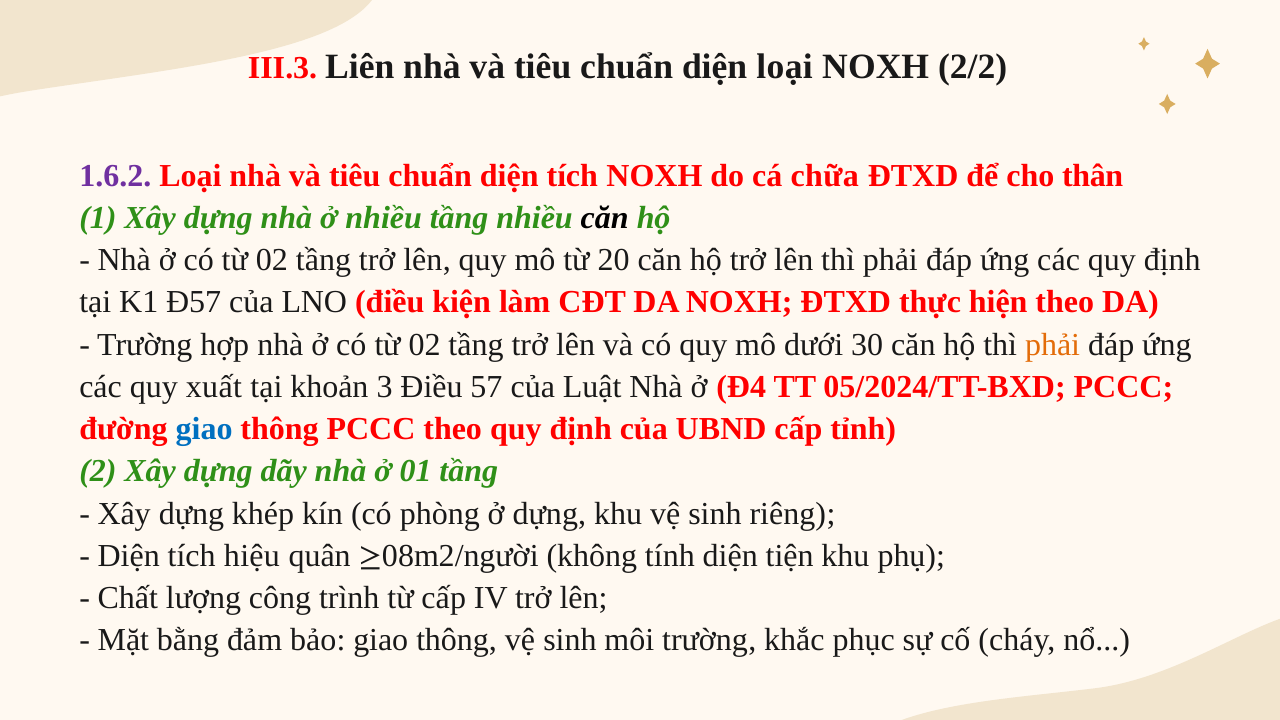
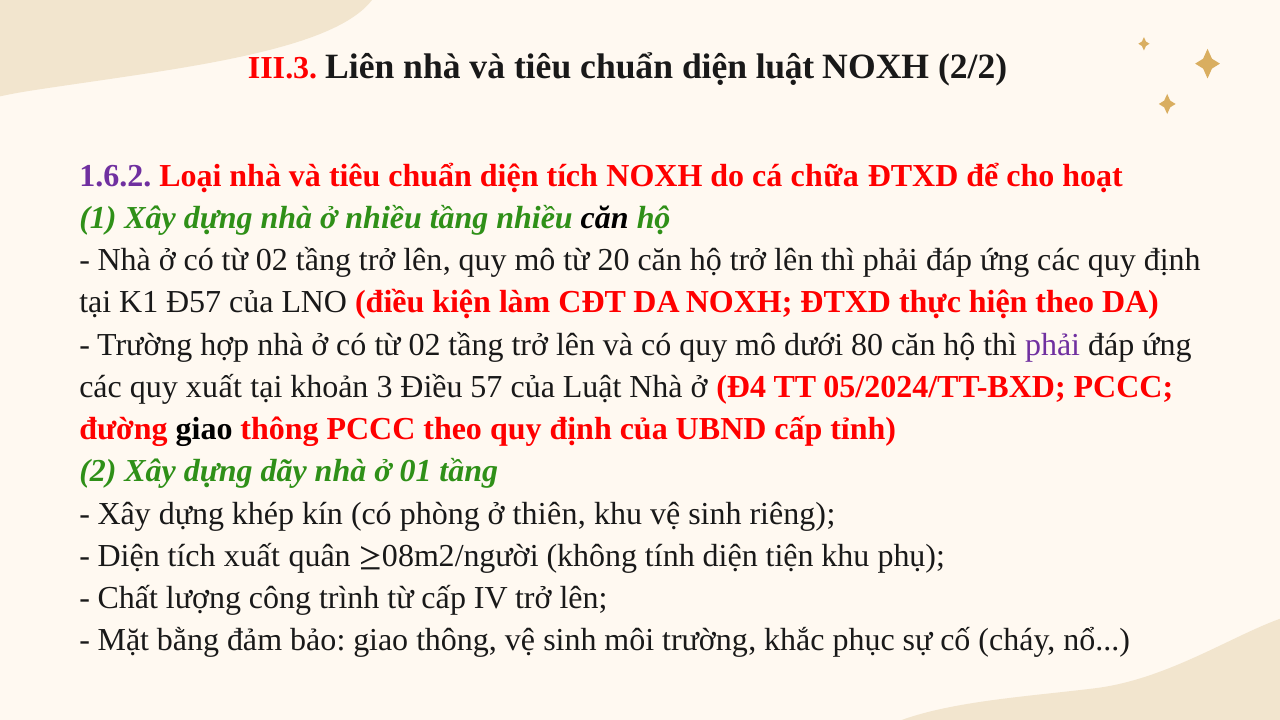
diện loại: loại -> luật (785, 67)
thân: thân -> hoạt (1092, 176)
30: 30 -> 80 (867, 345)
phải colour: orange -> purple (1053, 345)
giao colour: blue -> black (204, 429)
ở dựng: dựng -> thiên (549, 514)
tích hiệu: hiệu -> xuất (252, 556)
